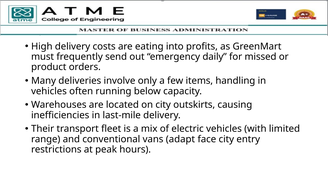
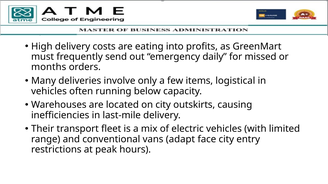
product: product -> months (49, 67)
handling: handling -> logistical (235, 81)
